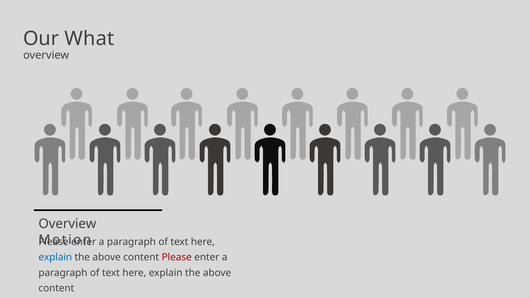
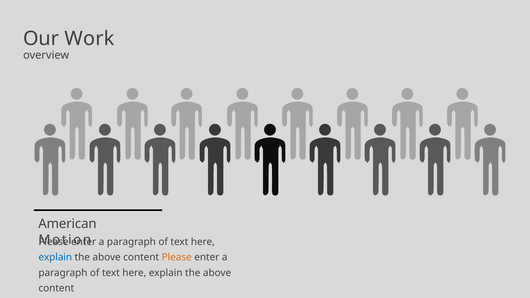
What: What -> Work (89, 39)
Overview: Overview -> American (67, 224)
Please colour: red -> orange (177, 257)
